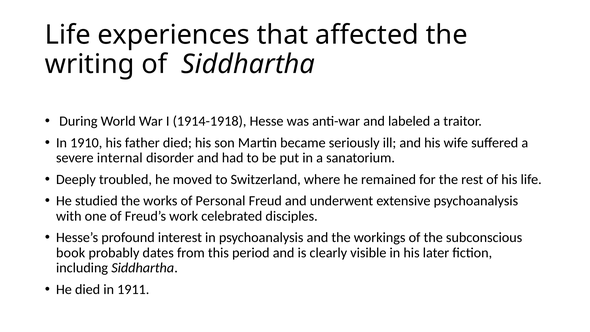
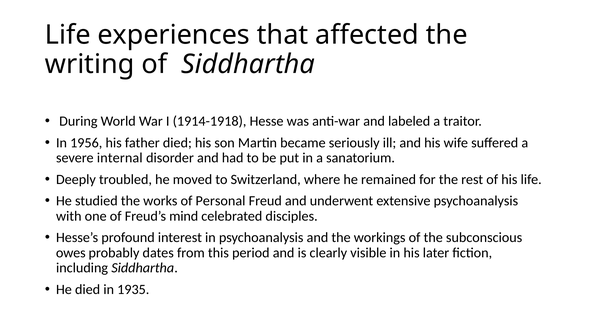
1910: 1910 -> 1956 (86, 143)
work: work -> mind (184, 216)
book: book -> owes (71, 253)
1911: 1911 -> 1935 (133, 289)
